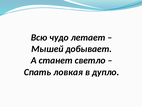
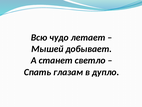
ловкая: ловкая -> глазам (68, 72)
